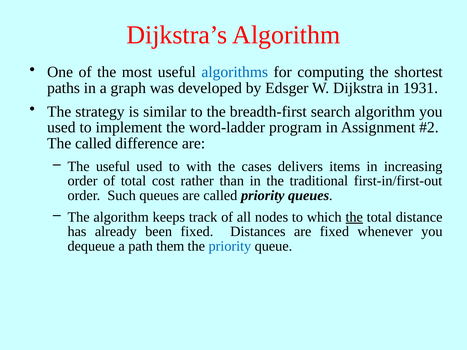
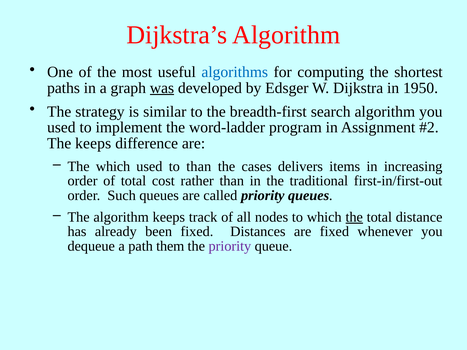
was underline: none -> present (162, 88)
1931: 1931 -> 1950 (421, 88)
The called: called -> keeps (93, 143)
The useful: useful -> which (113, 166)
to with: with -> than (199, 166)
priority colour: blue -> purple (230, 246)
